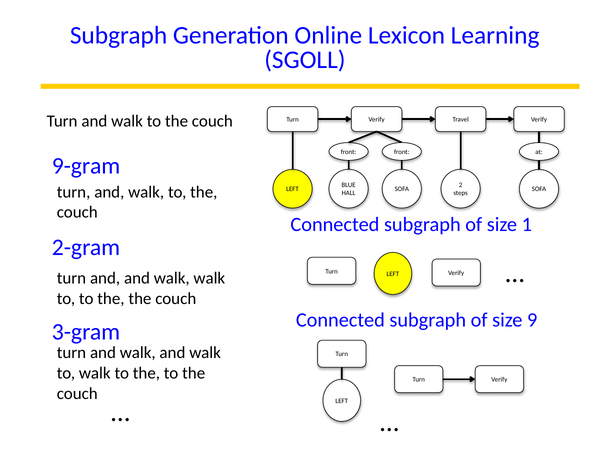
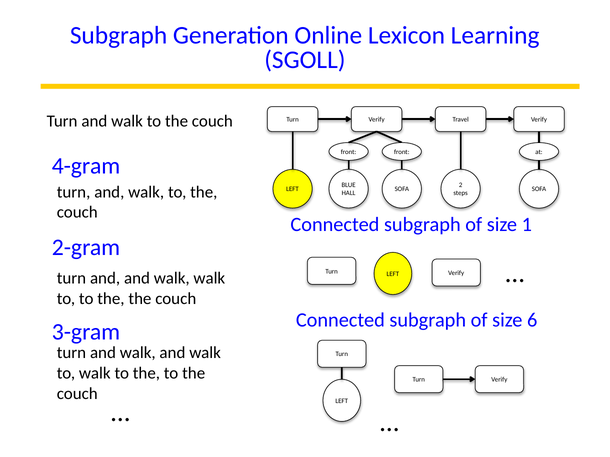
9-gram: 9-gram -> 4-gram (86, 166)
9: 9 -> 6 (532, 321)
